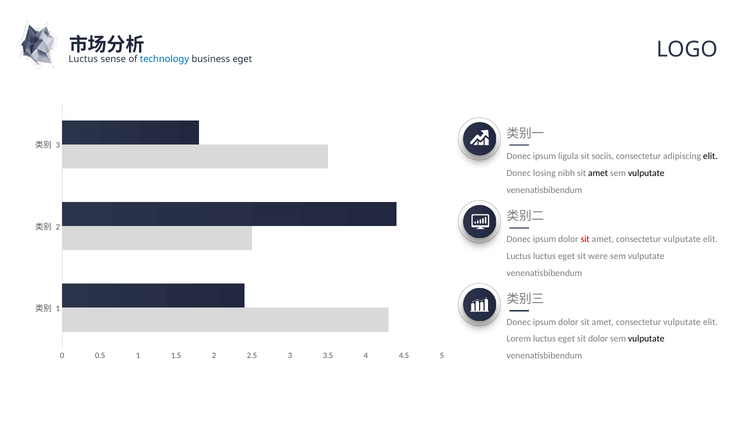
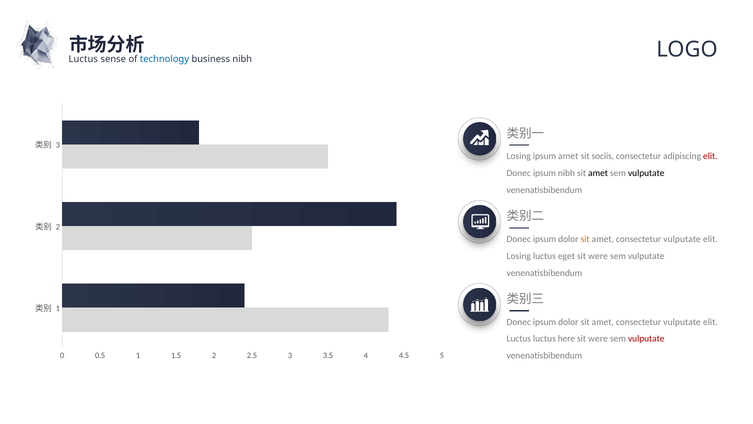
business eget: eget -> nibh (242, 59)
Donec: Donec -> Losing (519, 156)
ipsum ligula: ligula -> amet (568, 156)
elit colour: black -> red (710, 156)
losing: losing -> ipsum (544, 173)
sit colour: red -> orange (585, 239)
Luctus: Luctus -> Losing (519, 256)
Lorem: Lorem -> Luctus (519, 339)
eget: eget -> here (566, 339)
dolor: dolor -> were (598, 339)
vulputate colour: black -> red (646, 339)
